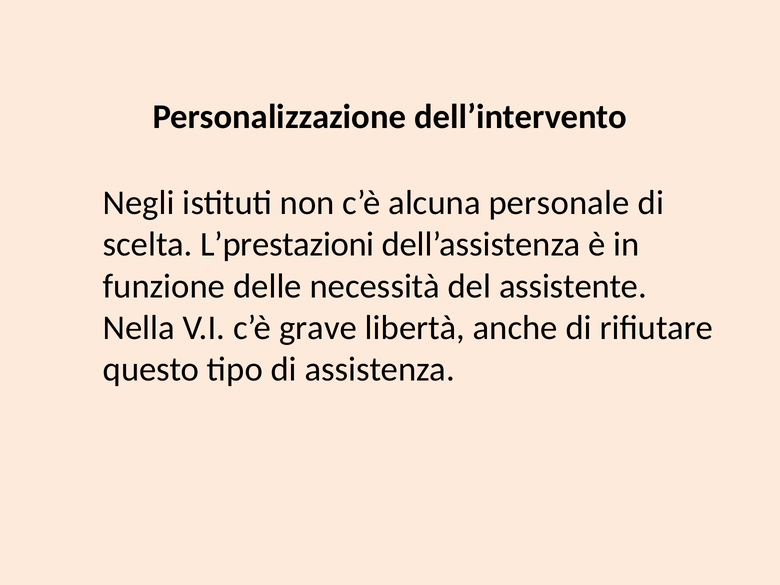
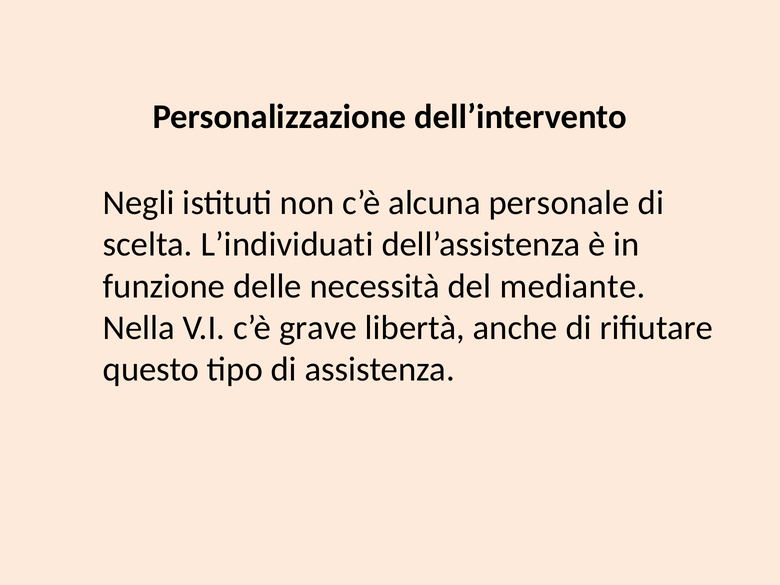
L’prestazioni: L’prestazioni -> L’individuati (287, 244)
assistente: assistente -> mediante (573, 286)
